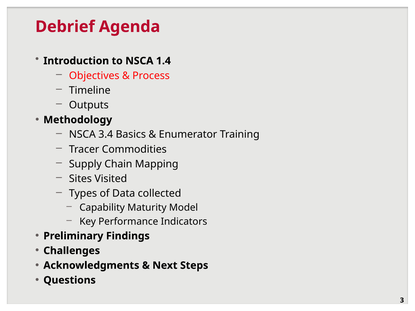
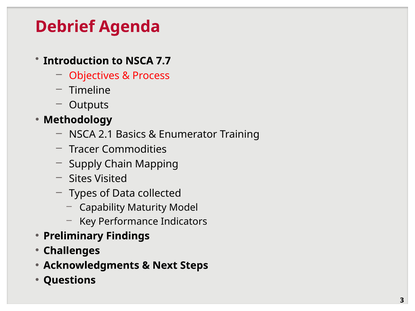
1.4: 1.4 -> 7.7 (163, 61)
3.4: 3.4 -> 2.1 (106, 135)
